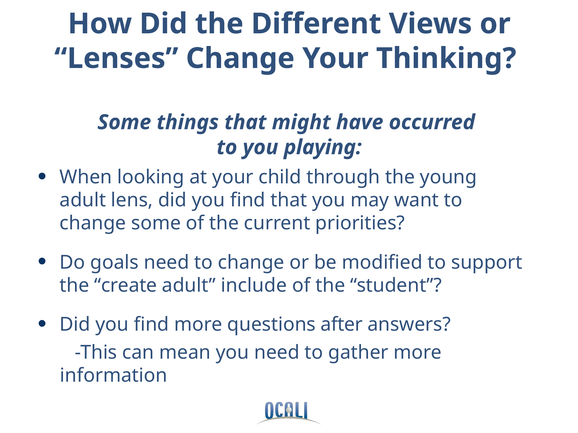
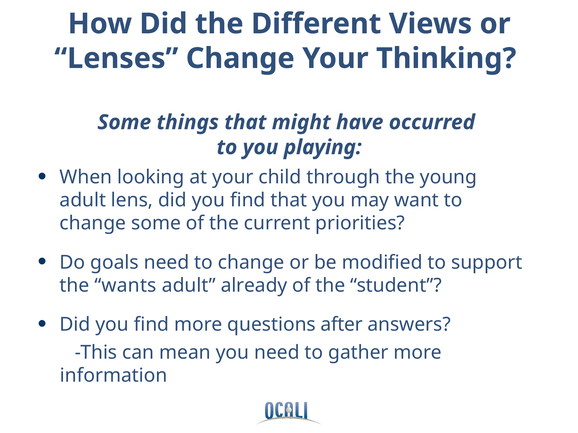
create: create -> wants (125, 286)
include: include -> already (254, 286)
